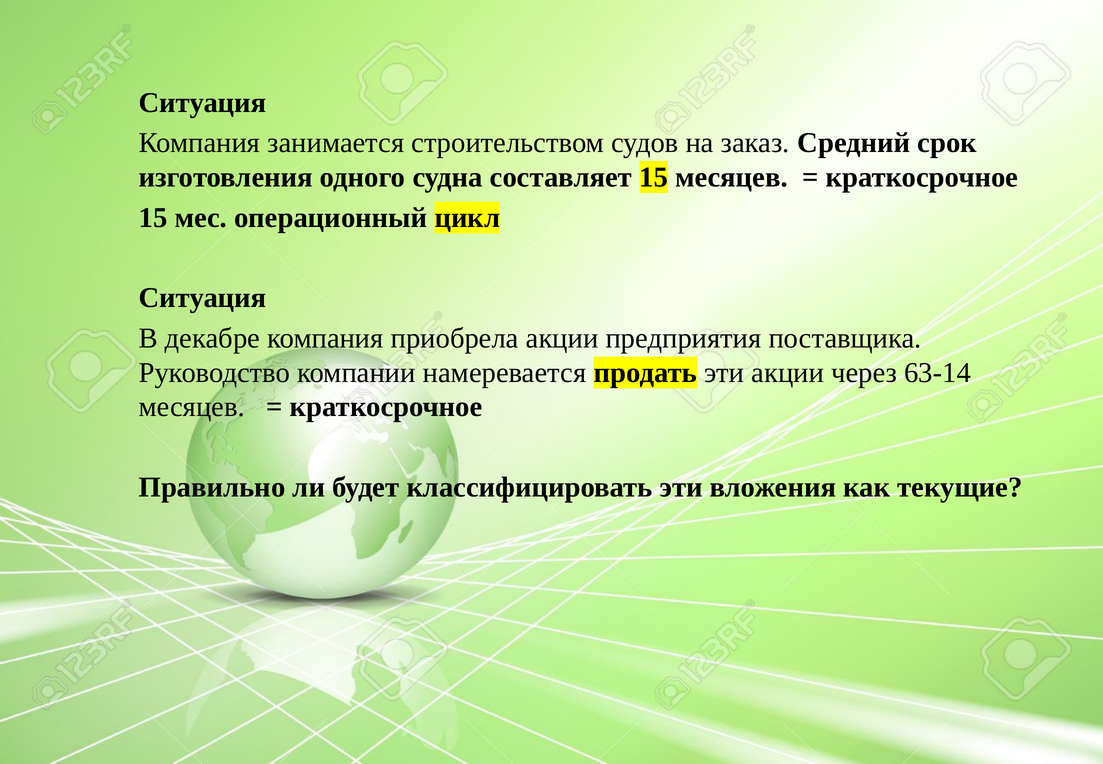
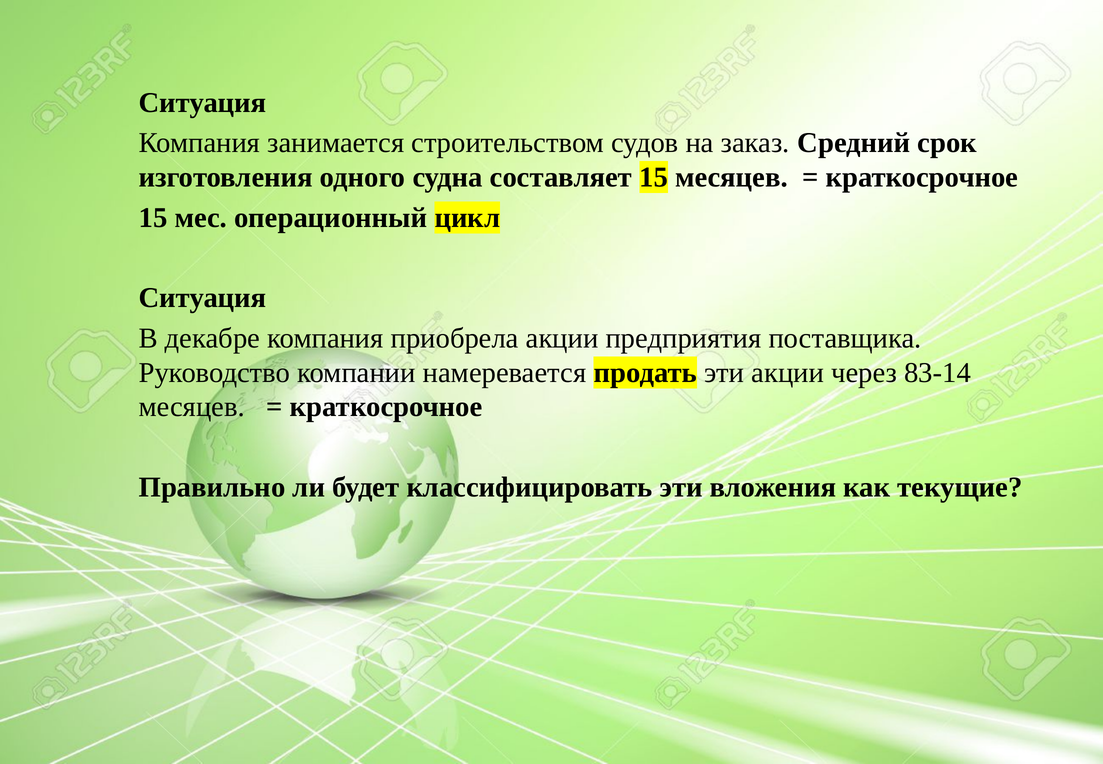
63-14: 63-14 -> 83-14 (938, 372)
